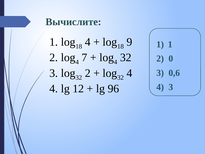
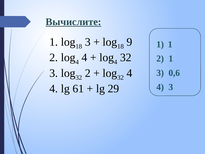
Вычислите underline: none -> present (73, 22)
4: 4 -> 3 (88, 42)
7: 7 -> 4 (84, 57)
2 0: 0 -> 1 (171, 59)
12: 12 -> 61 (78, 89)
96: 96 -> 29 (113, 89)
